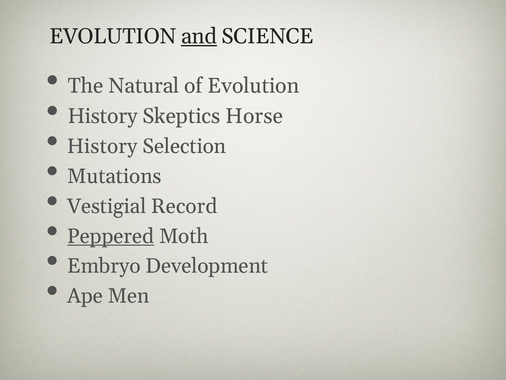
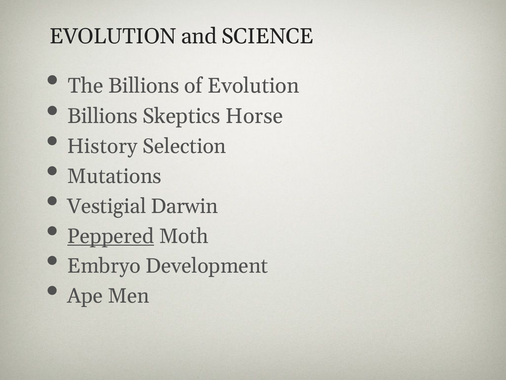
and underline: present -> none (199, 36)
The Natural: Natural -> Billions (144, 86)
History: History -> Billions (103, 116)
Record: Record -> Darwin (184, 206)
